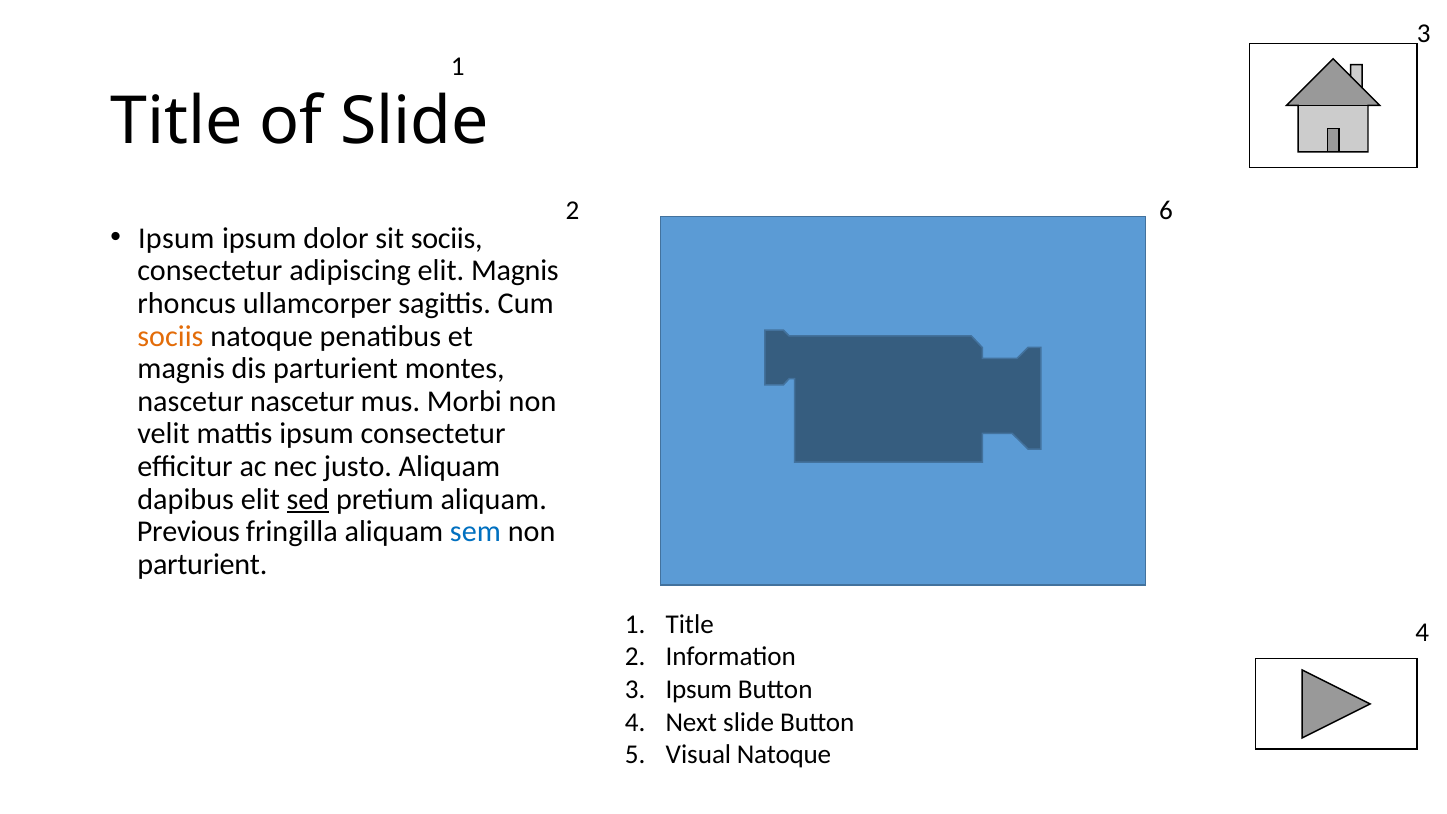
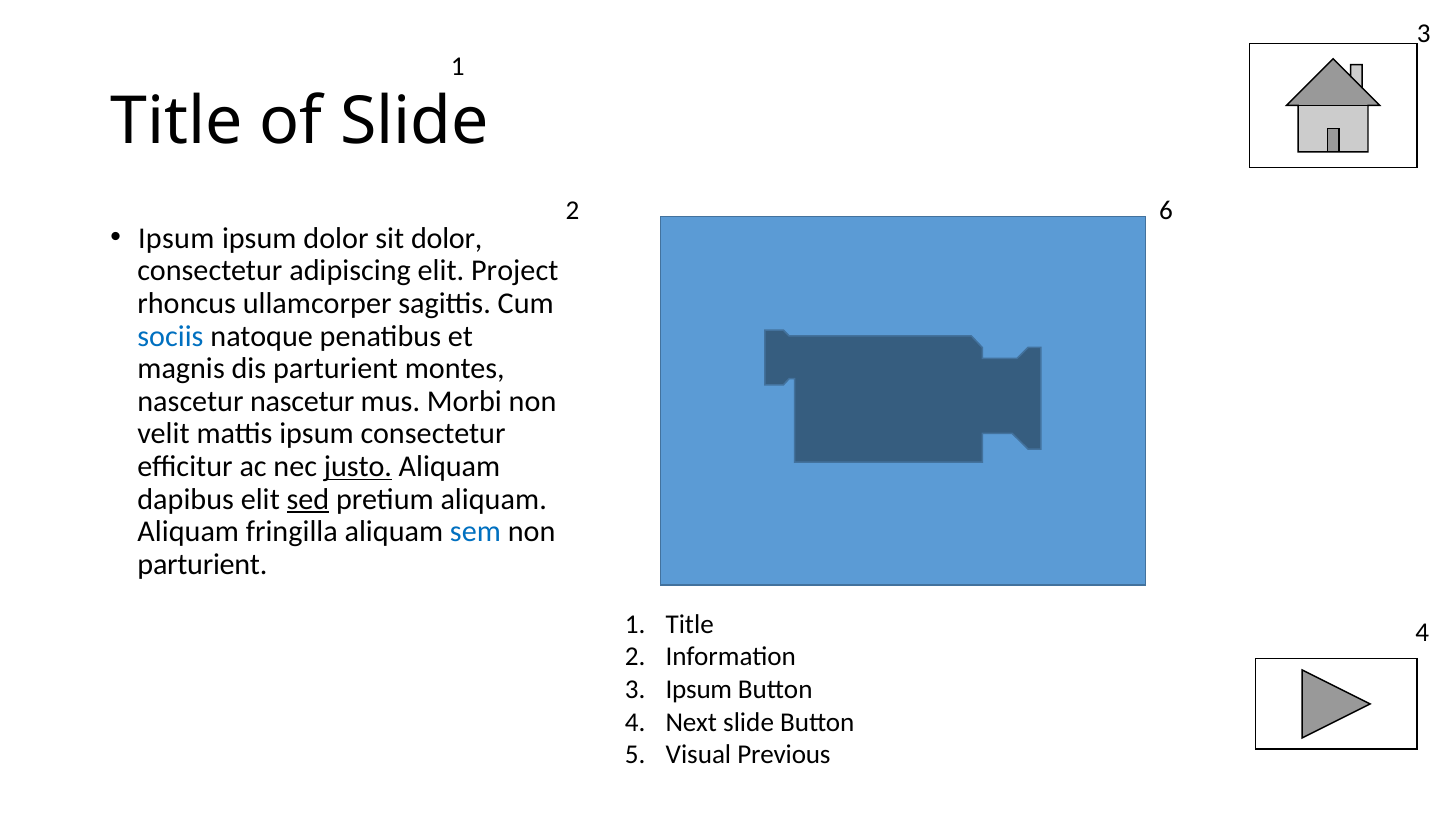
sit sociis: sociis -> dolor (447, 238)
elit Magnis: Magnis -> Project (515, 271)
sociis colour: orange -> blue (170, 336)
justo underline: none -> present (358, 466)
Previous: Previous -> Aliquam (188, 532)
Visual Natoque: Natoque -> Previous (784, 755)
